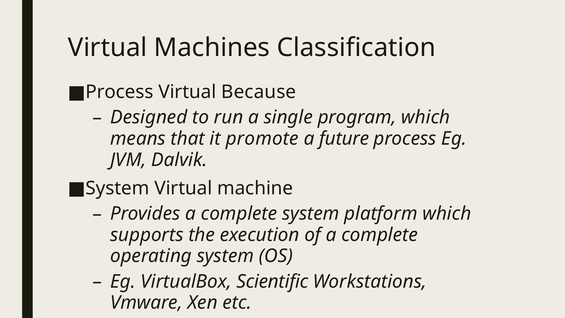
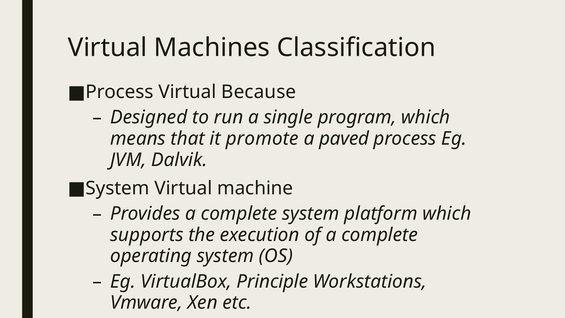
future: future -> paved (344, 138)
Scientific: Scientific -> Principle (272, 281)
